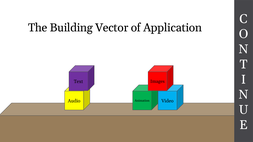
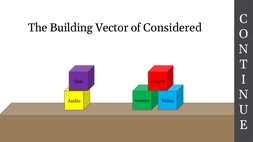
Application: Application -> Considered (173, 28)
